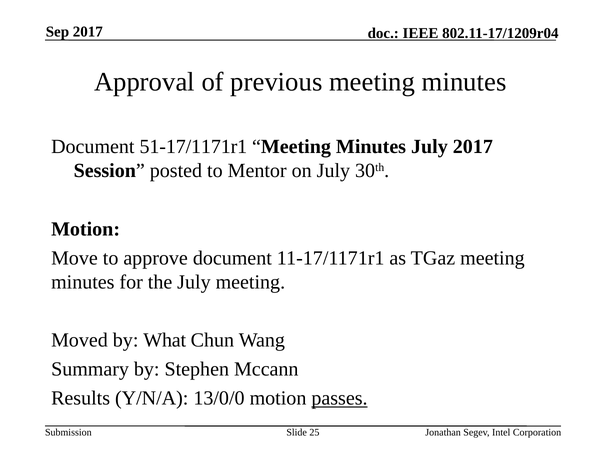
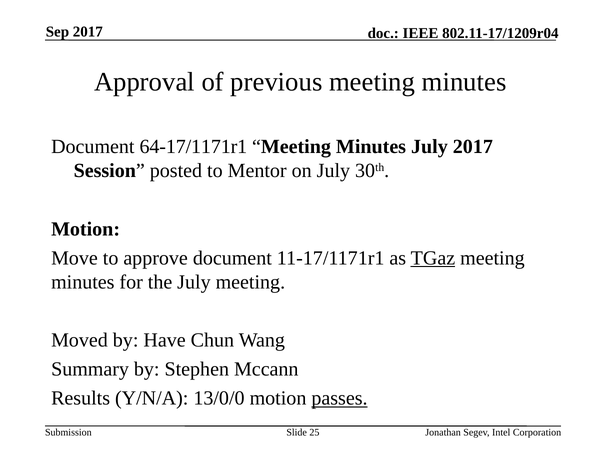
51-17/1171r1: 51-17/1171r1 -> 64-17/1171r1 (193, 147)
TGaz underline: none -> present (433, 258)
What: What -> Have (165, 340)
